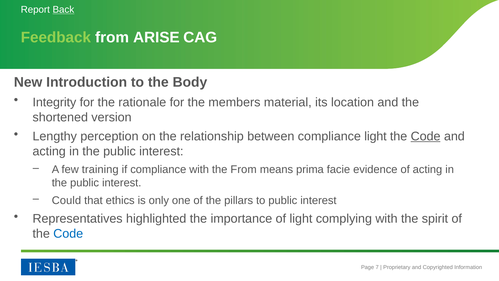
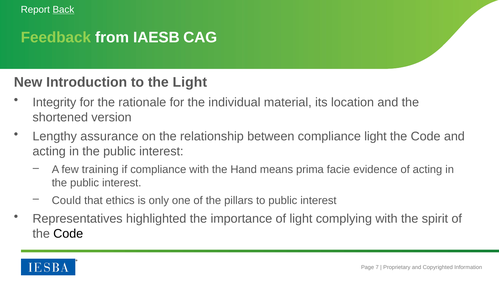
ARISE: ARISE -> IAESB (156, 37)
the Body: Body -> Light (190, 82)
members: members -> individual (234, 102)
perception: perception -> assurance (109, 136)
Code underline: present -> none (426, 136)
the From: From -> Hand (244, 169)
Code colour: blue -> black (68, 234)
